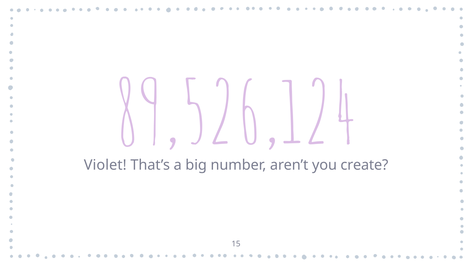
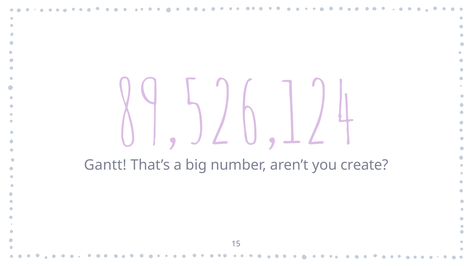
Violet: Violet -> Gantt (105, 165)
